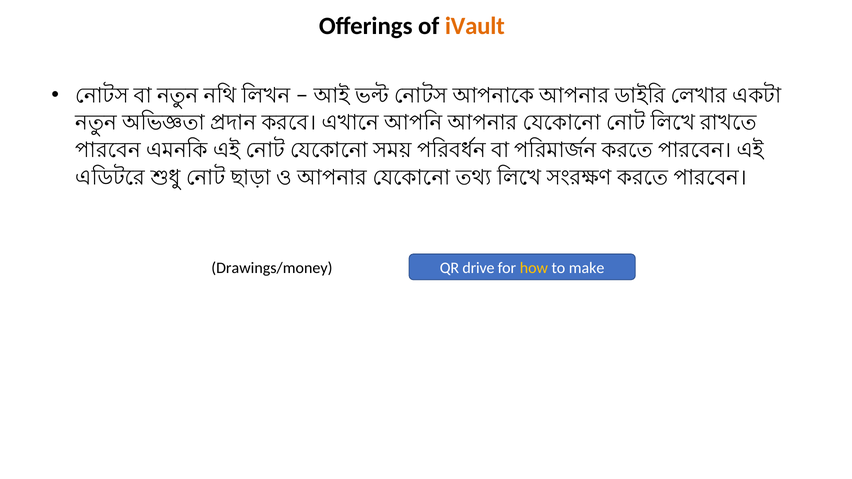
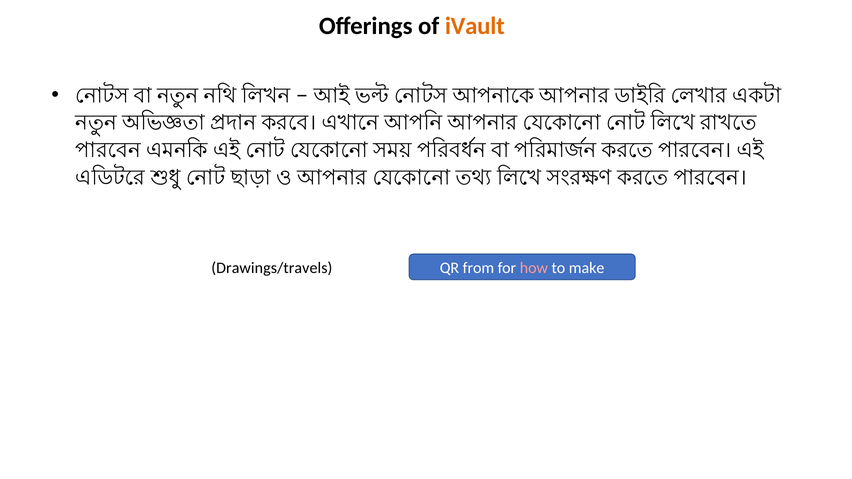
Drawings/money: Drawings/money -> Drawings/travels (272, 268)
drive: drive -> from (478, 268)
how colour: yellow -> pink (534, 268)
